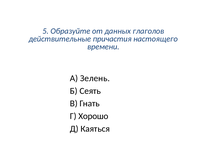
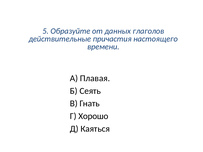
Зелень: Зелень -> Плавая (95, 78)
